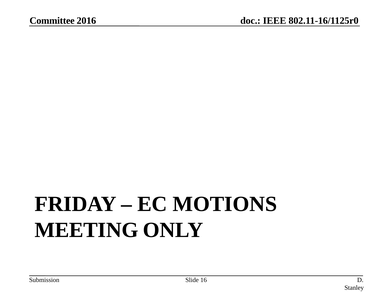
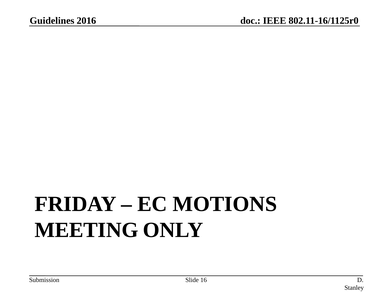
Committee: Committee -> Guidelines (52, 21)
